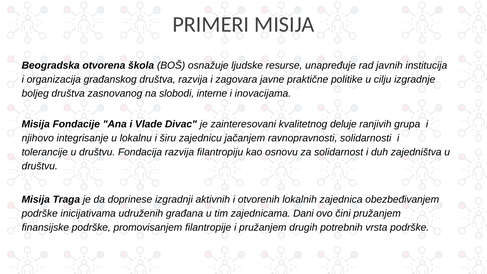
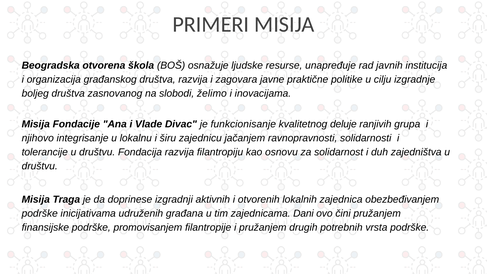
interne: interne -> želimo (212, 93)
zainteresovani: zainteresovani -> funkcionisanje (243, 124)
